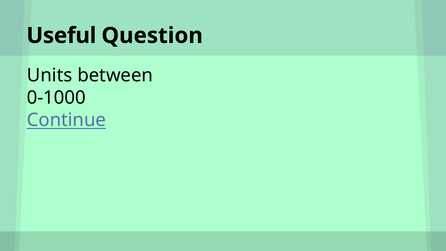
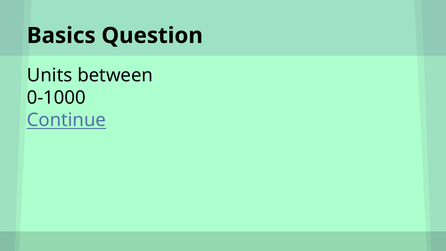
Useful: Useful -> Basics (61, 36)
